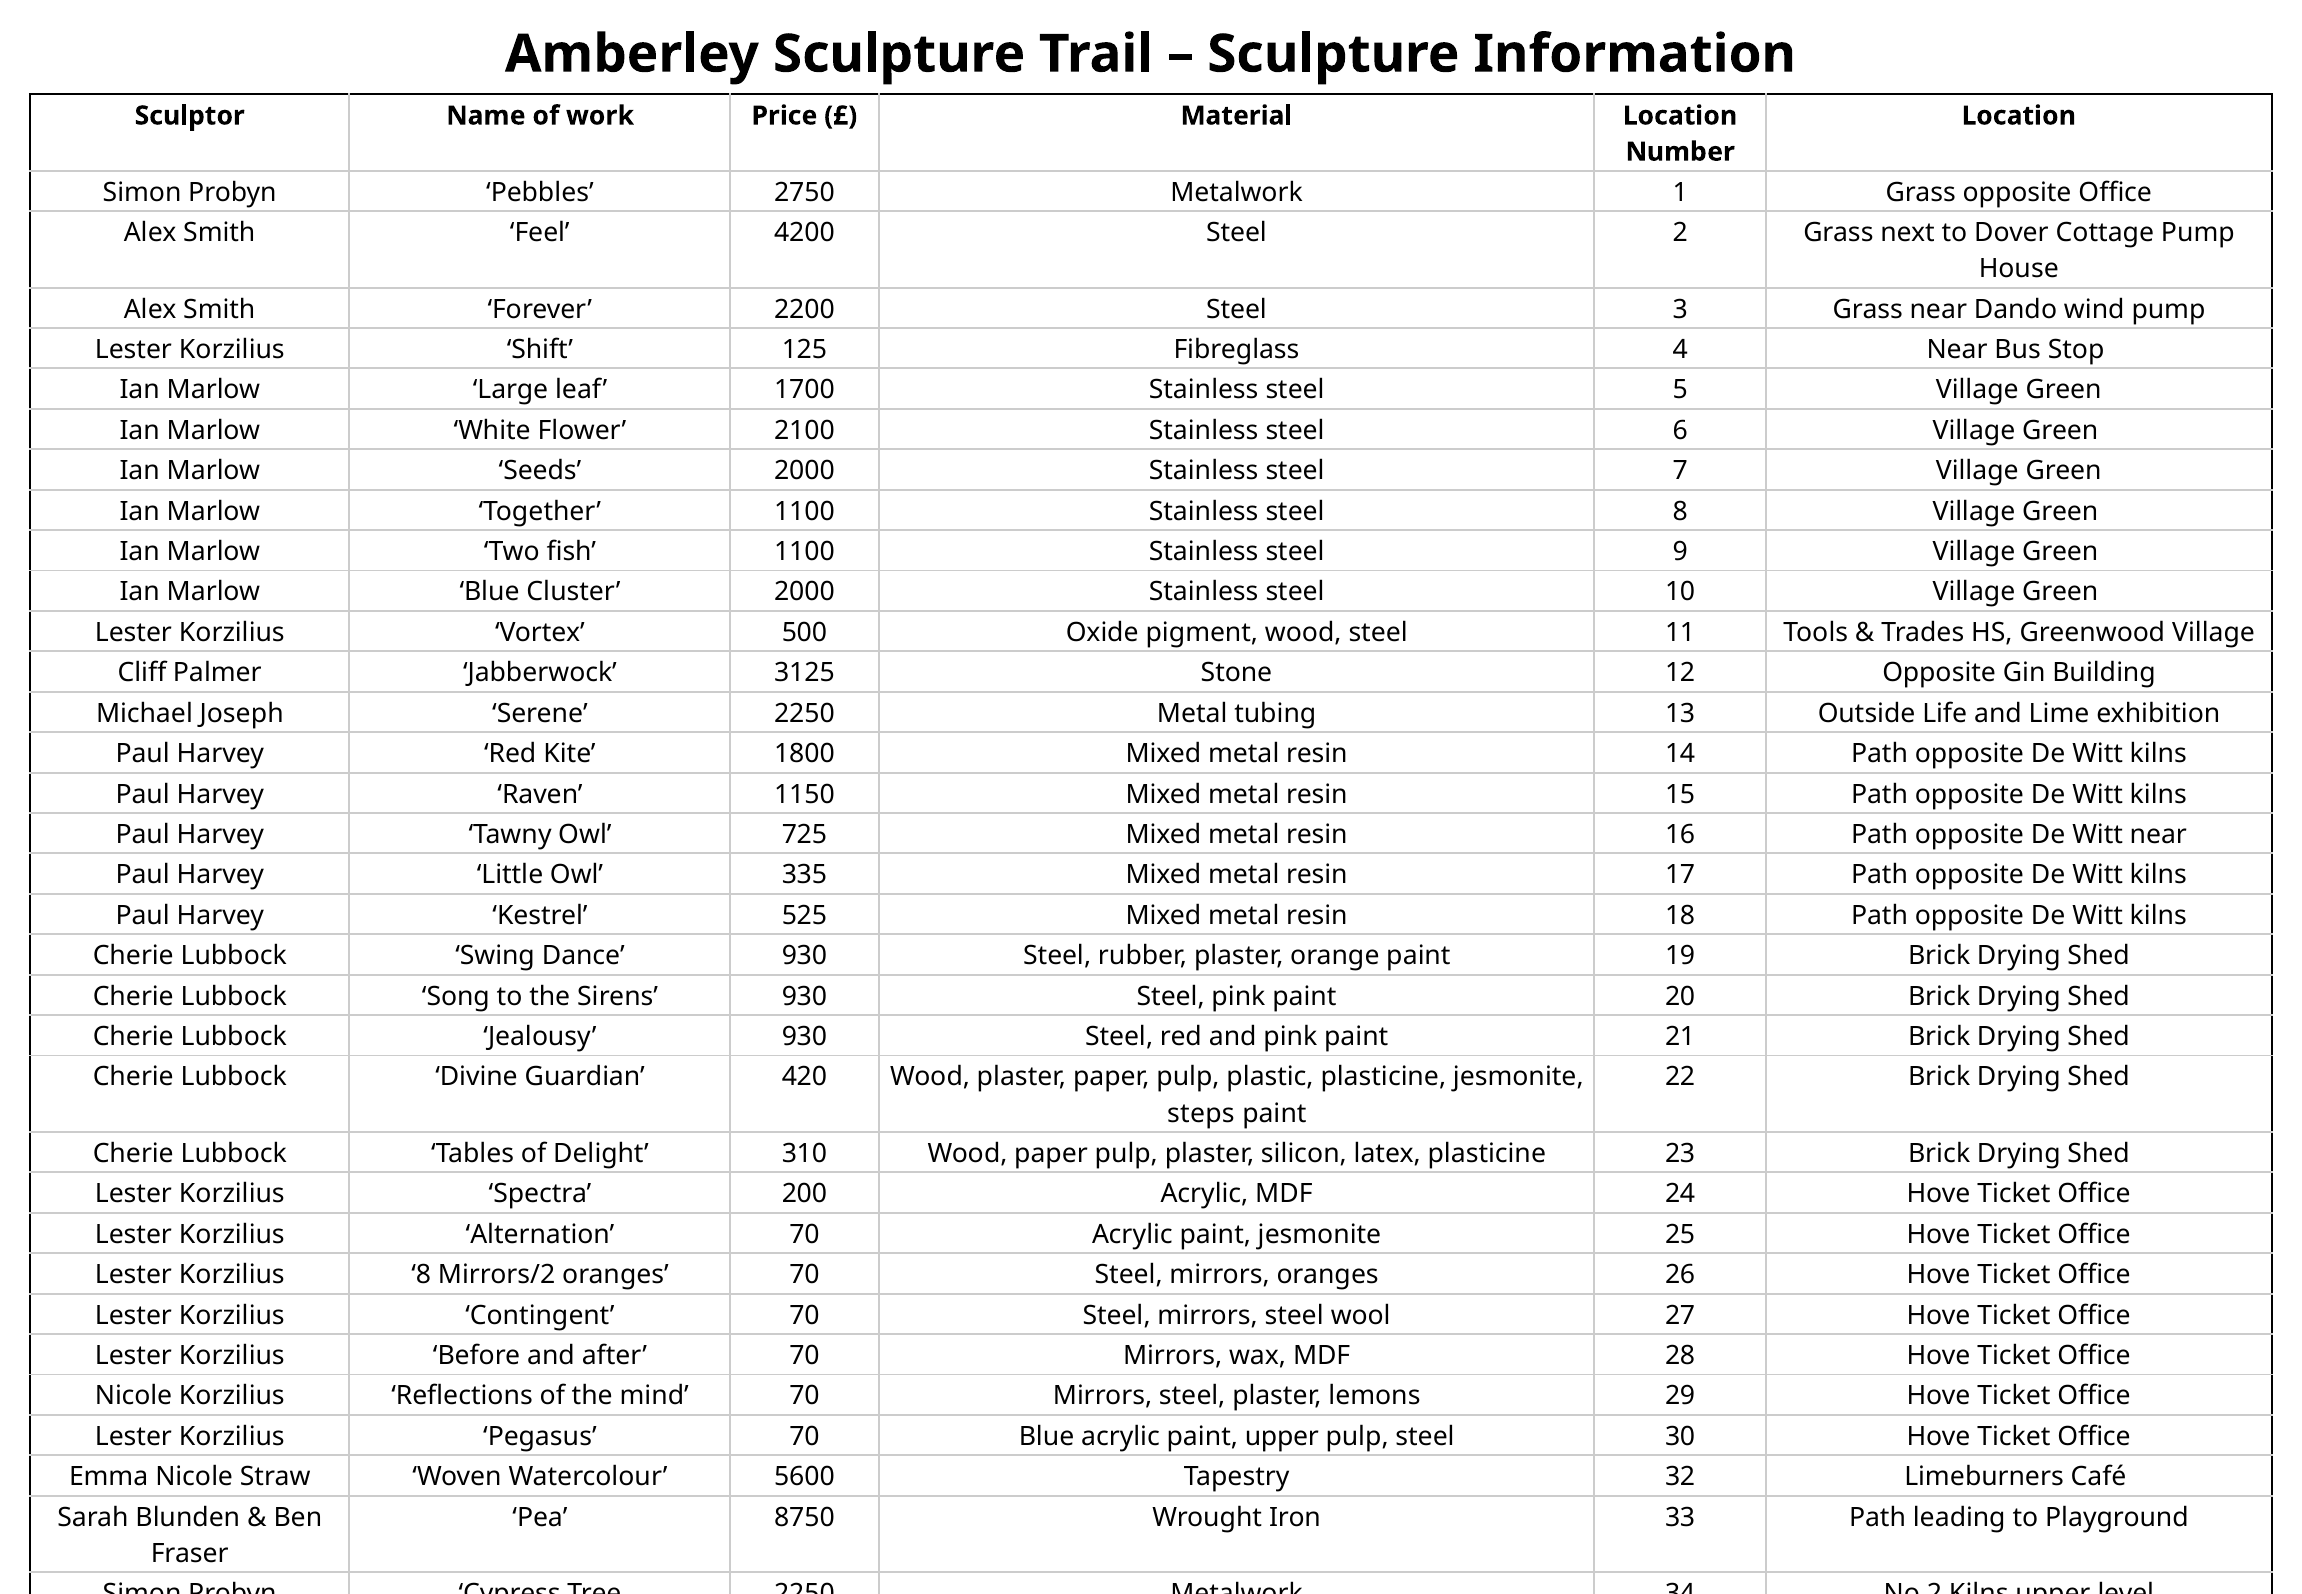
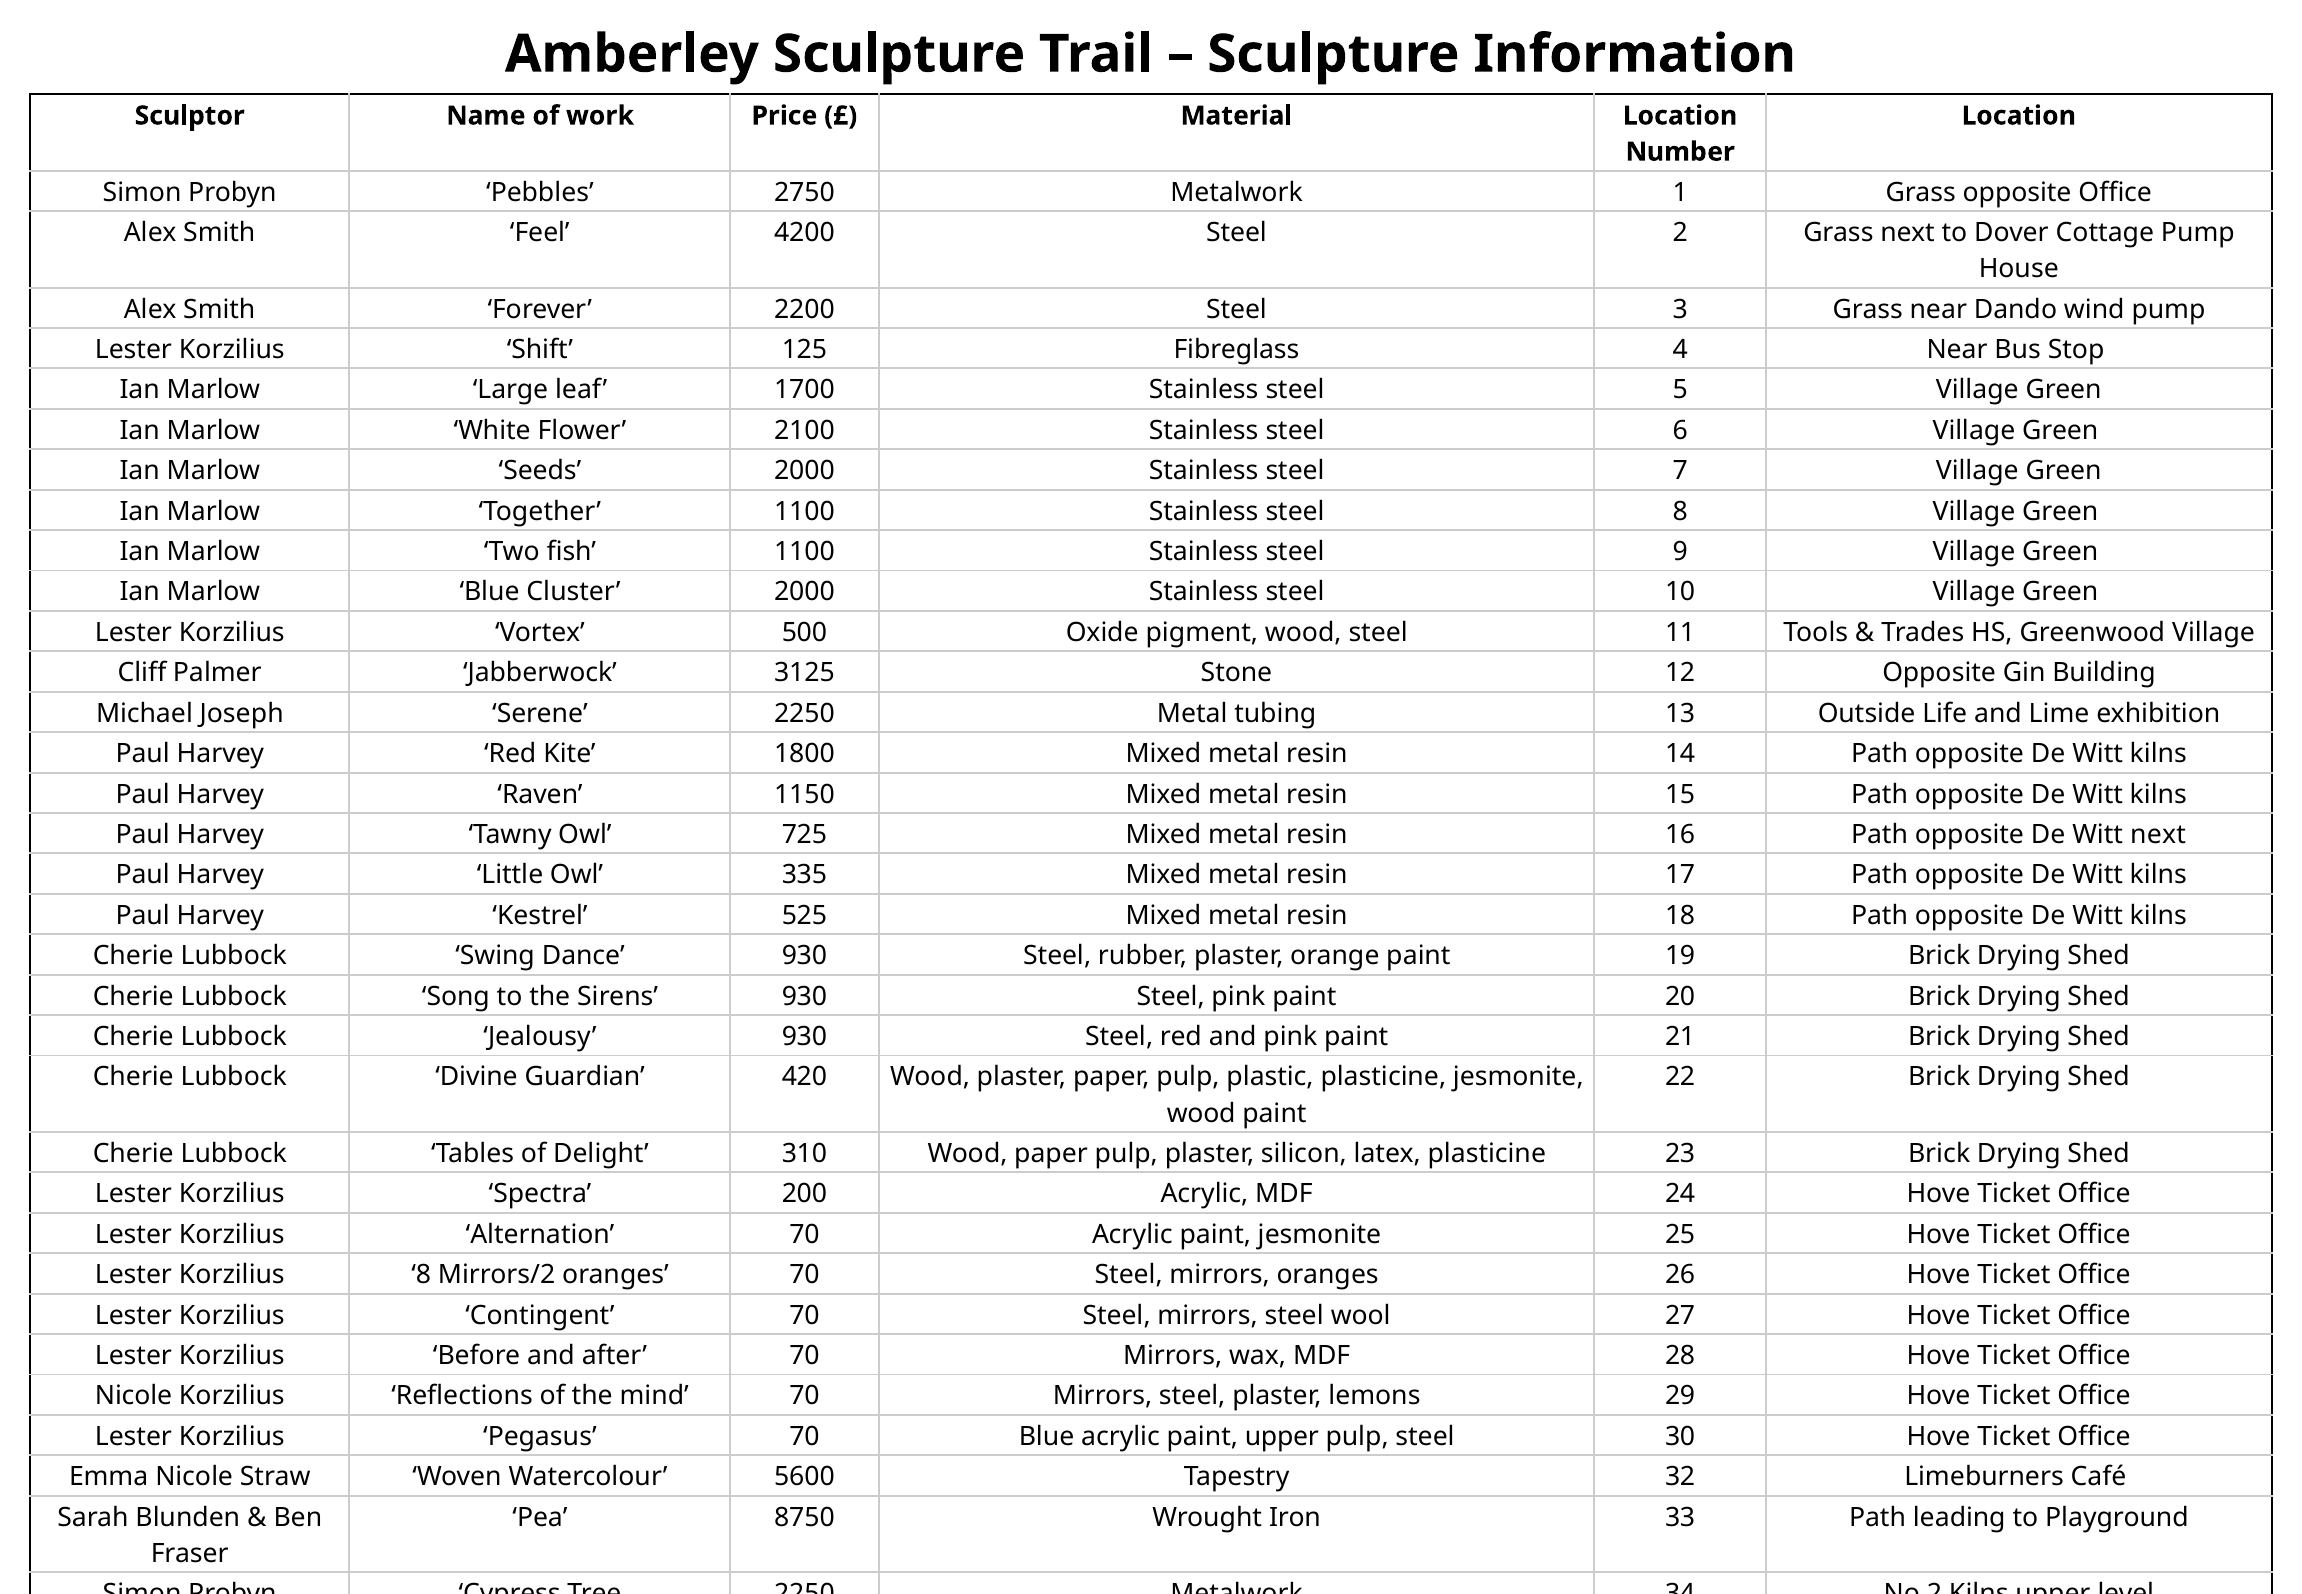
Witt near: near -> next (2158, 834)
steps: steps -> wood (1201, 1113)
